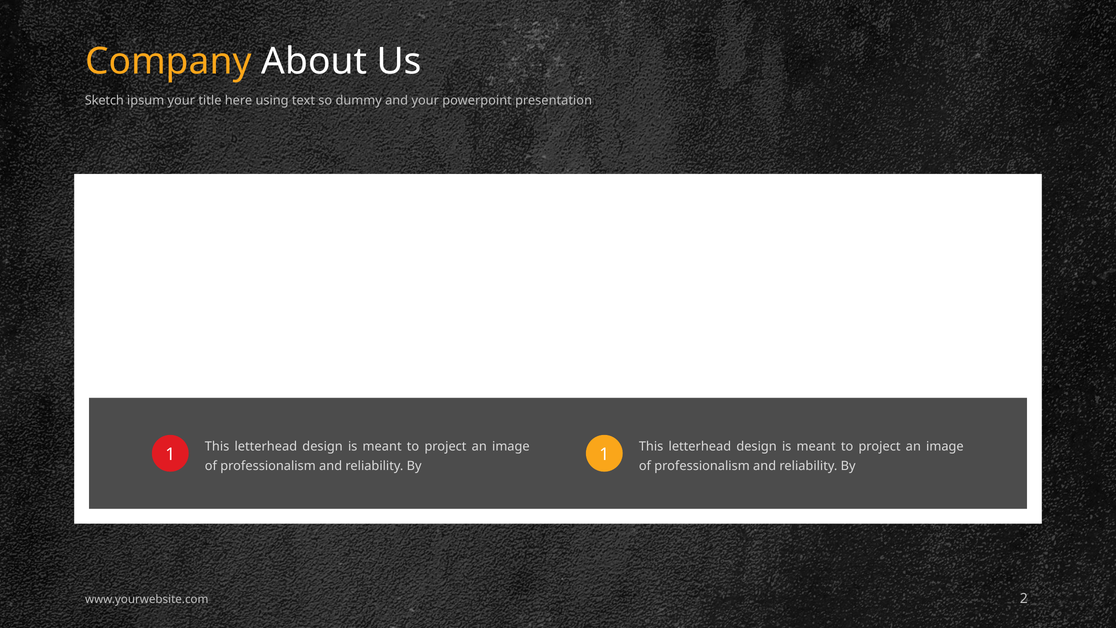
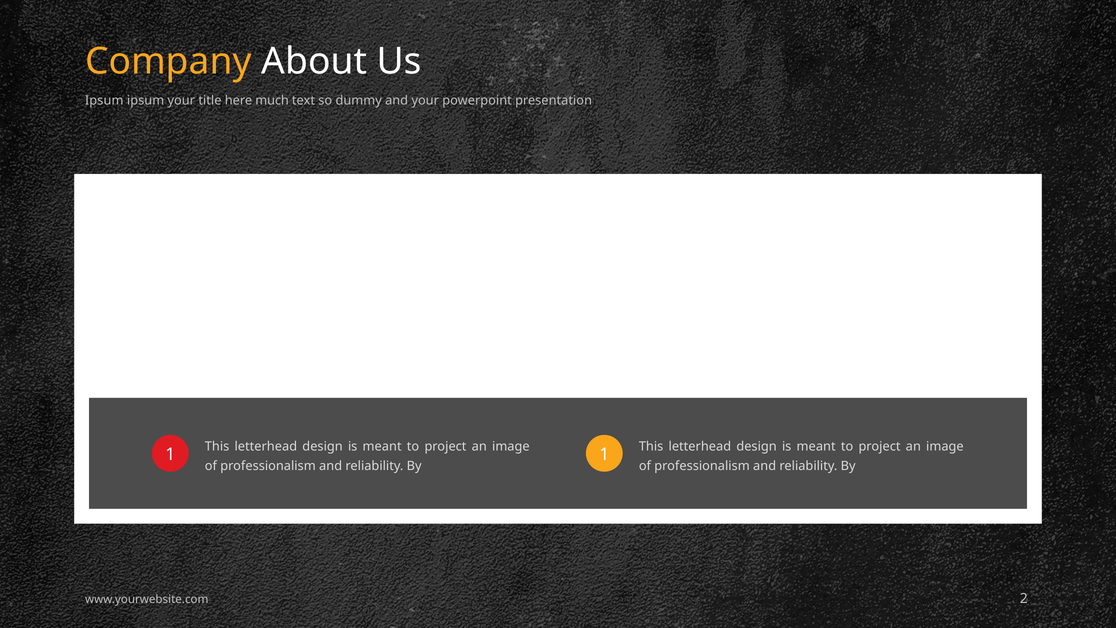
Sketch: Sketch -> Ipsum (104, 100)
using: using -> much (272, 100)
